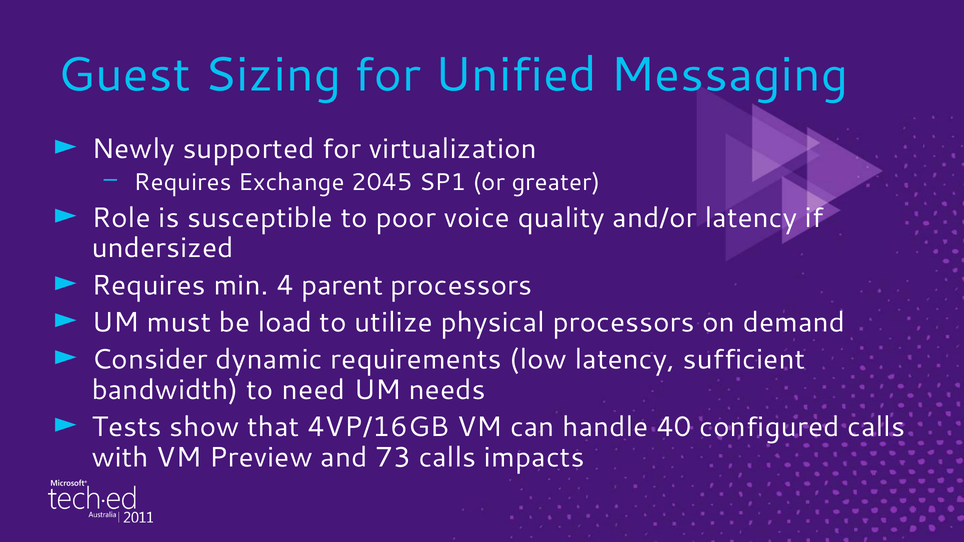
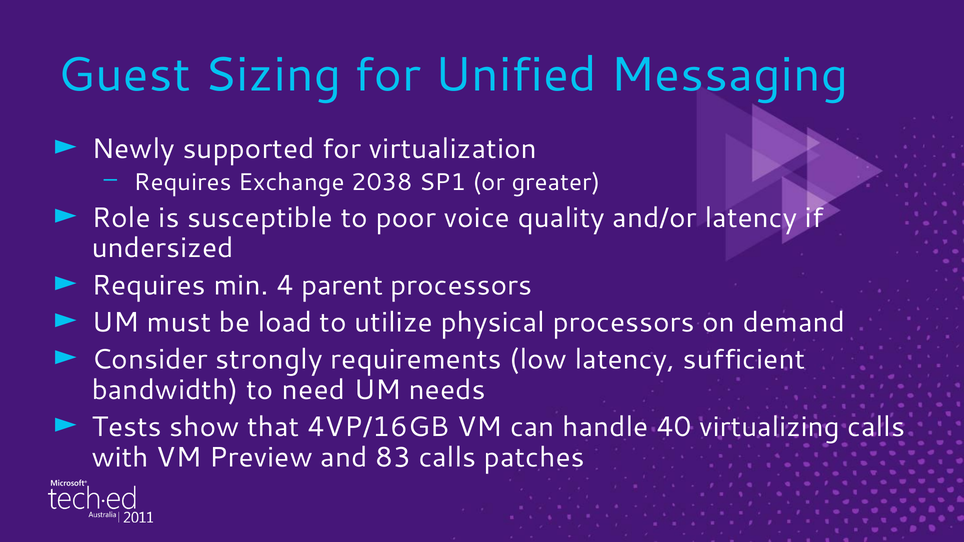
2045: 2045 -> 2038 (382, 182)
dynamic: dynamic -> strongly (269, 360)
configured: configured -> virtualizing (770, 427)
73: 73 -> 83 (393, 457)
impacts: impacts -> patches (534, 457)
